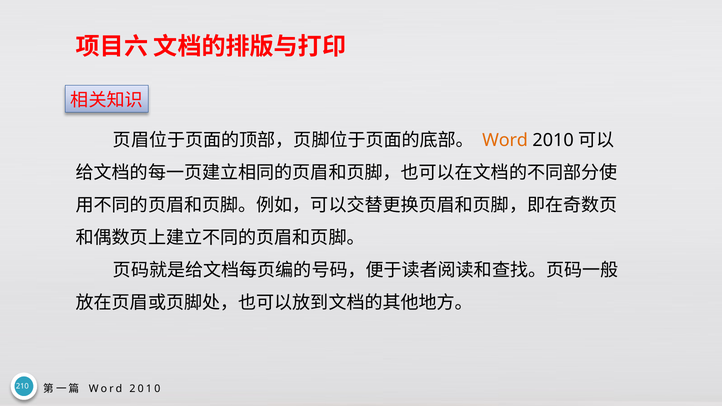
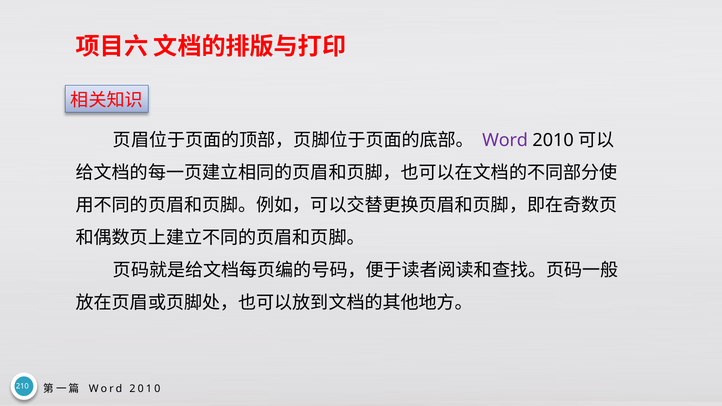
Word colour: orange -> purple (505, 140)
